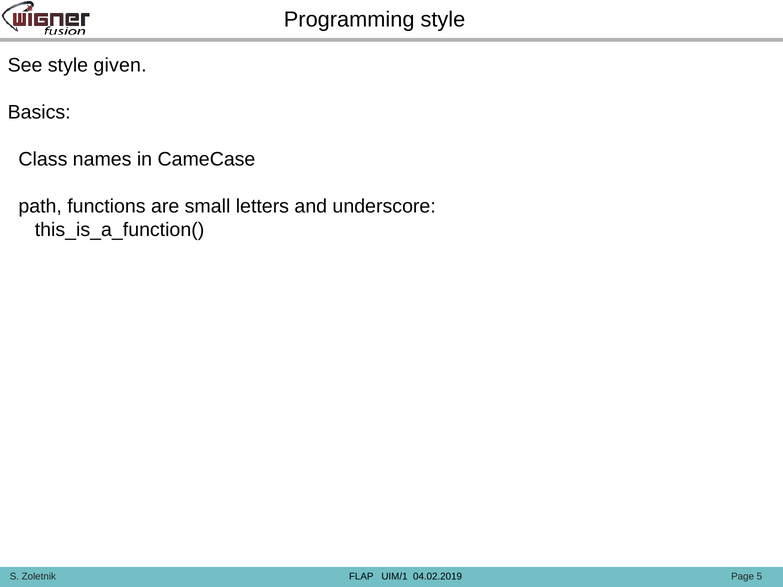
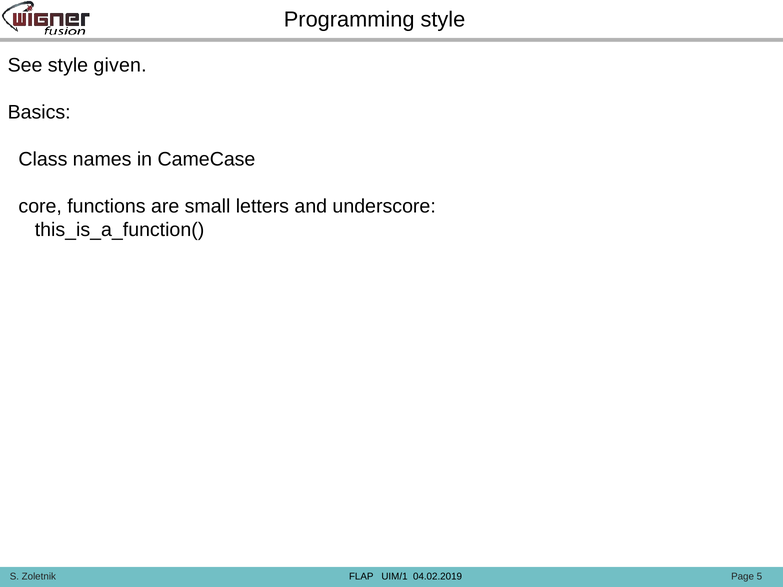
path: path -> core (40, 206)
